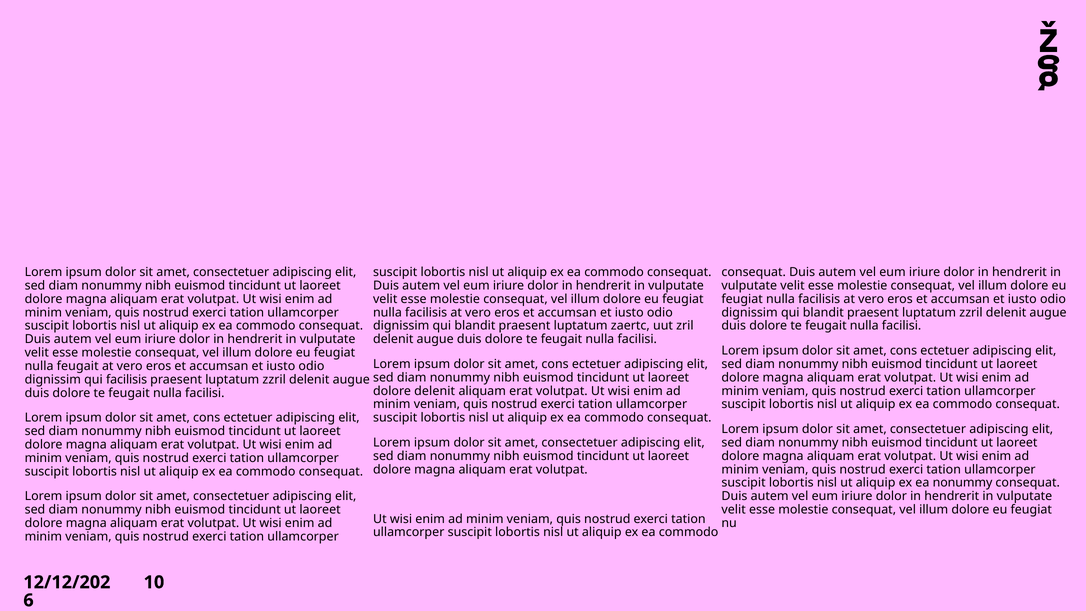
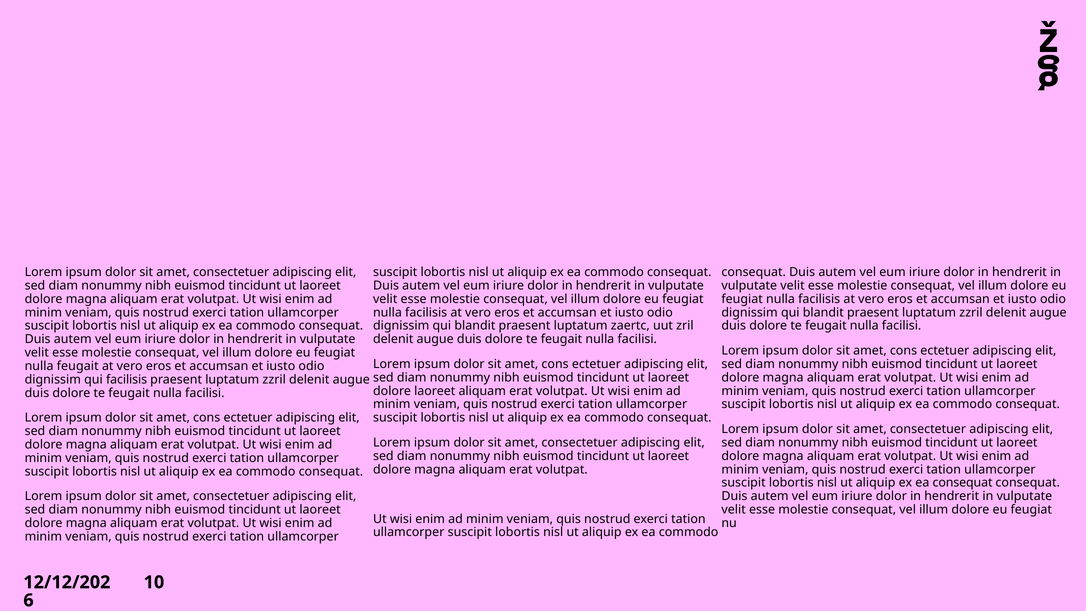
dolore delenit: delenit -> laoreet (435, 391)
ea nonummy: nonummy -> consequat (963, 483)
